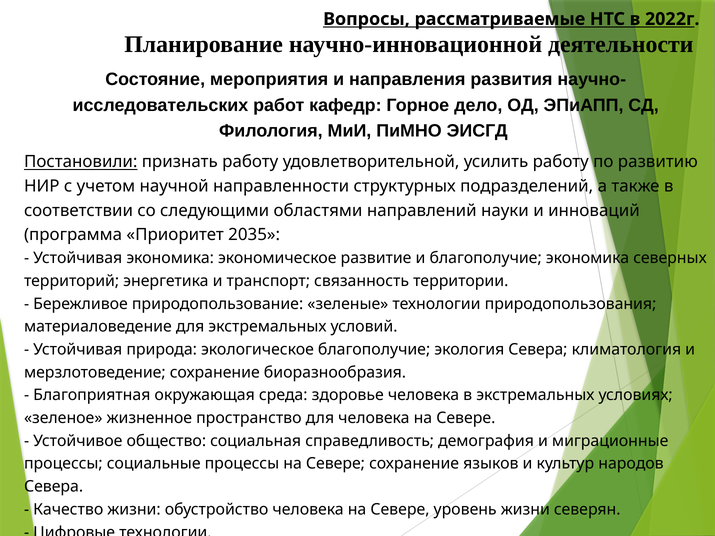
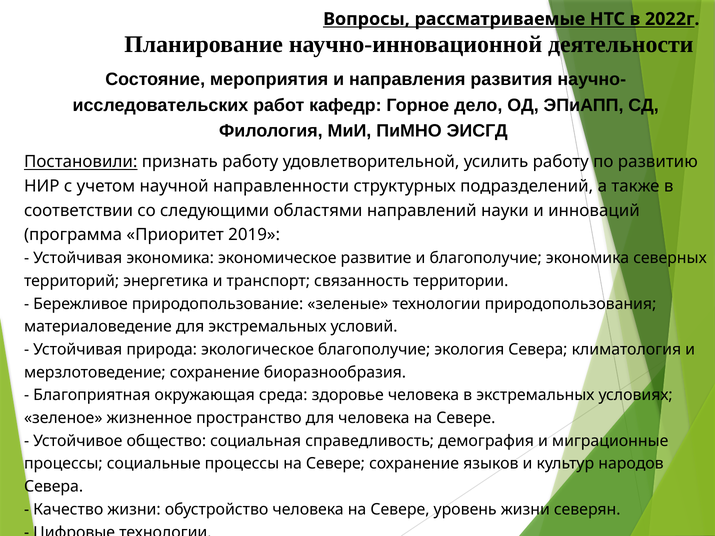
2035: 2035 -> 2019 (254, 235)
